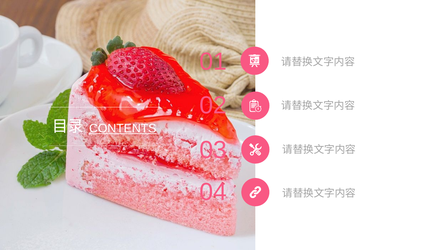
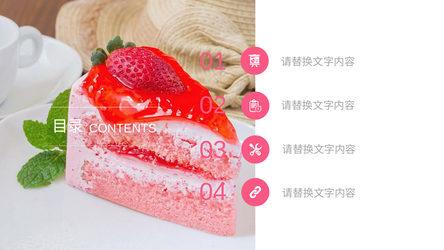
CONTENTS underline: present -> none (123, 128)
